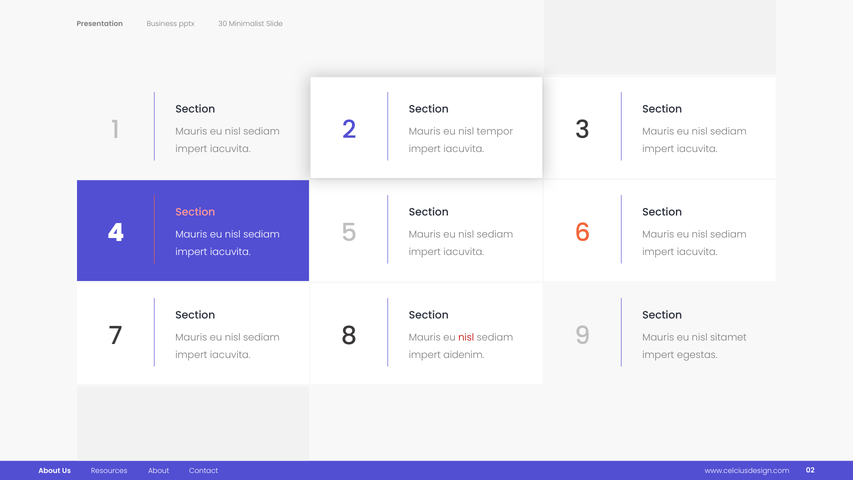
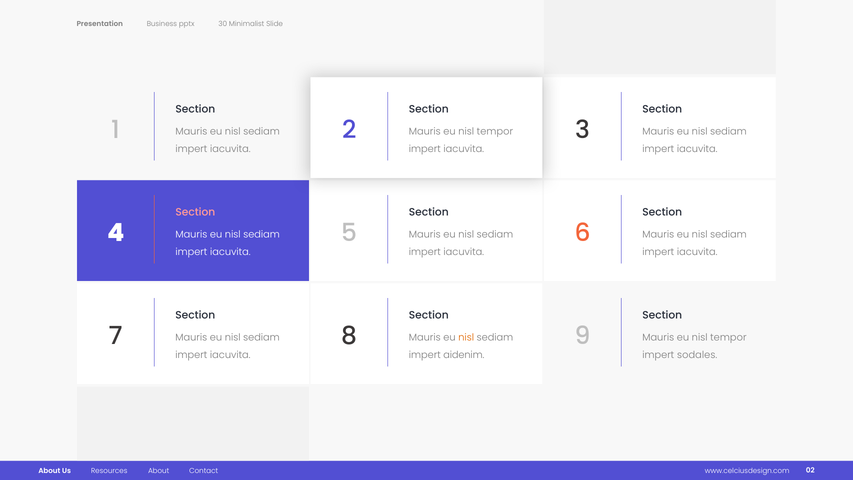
nisl colour: red -> orange (466, 337)
sitamet: sitamet -> tempor (728, 337)
egestas: egestas -> sodales (697, 355)
